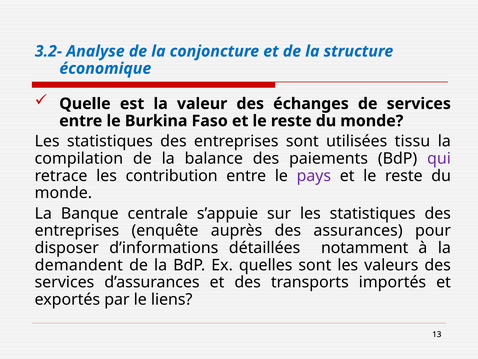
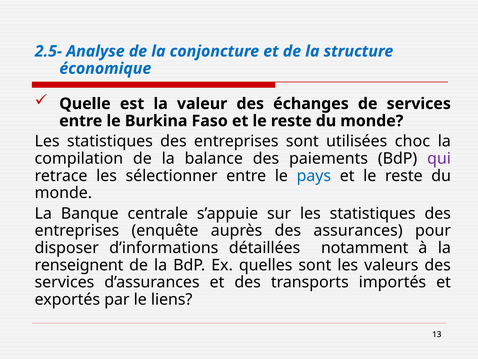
3.2-: 3.2- -> 2.5- (48, 51)
tissu: tissu -> choc (412, 141)
contribution: contribution -> sélectionner (172, 176)
pays colour: purple -> blue (314, 176)
demandent: demandent -> renseignent (79, 265)
